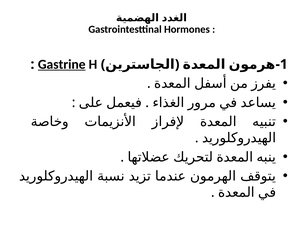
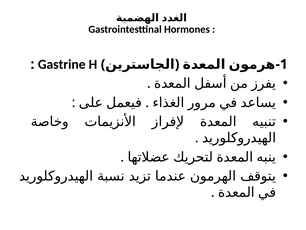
Gastrine underline: present -> none (62, 64)
